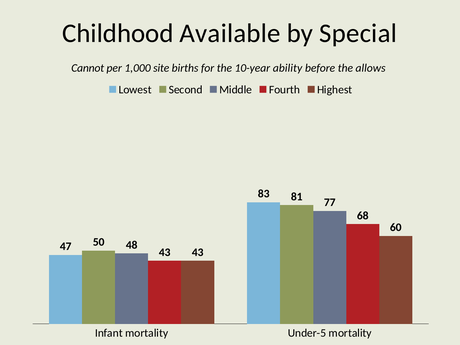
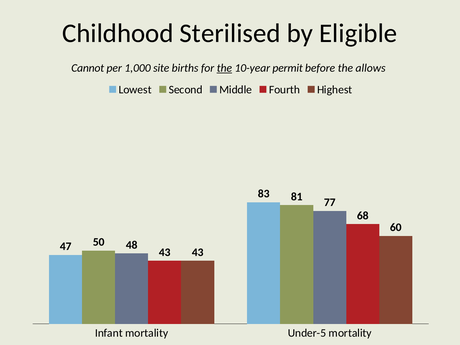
Available: Available -> Sterilised (230, 33)
Special: Special -> Eligible (358, 33)
the underline: none -> present (224, 68)
ability: ability -> permit (288, 68)
